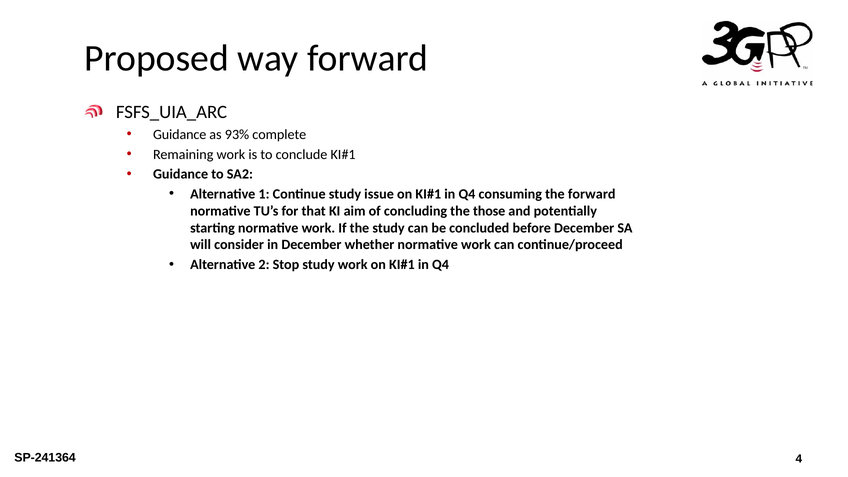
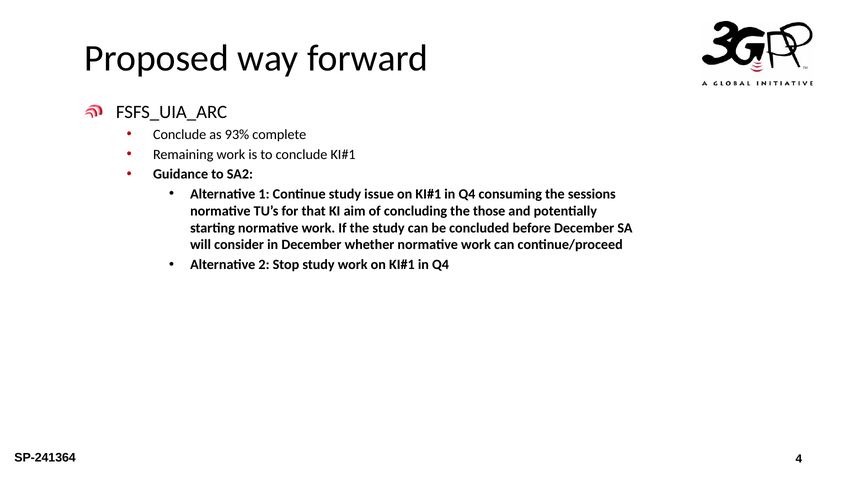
Guidance: Guidance -> Conclude (180, 135)
the forward: forward -> sessions (592, 194)
